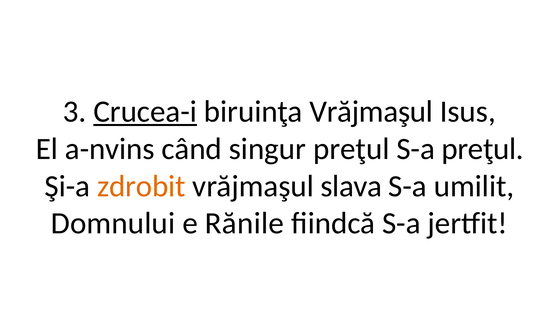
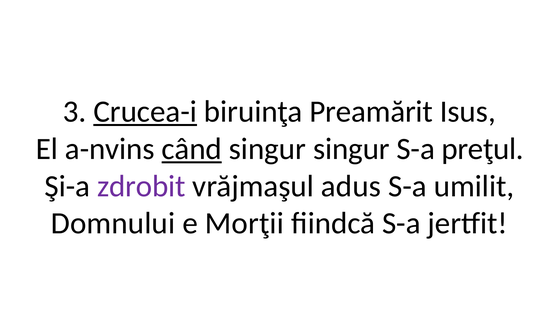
biruinţa Vrăjmaşul: Vrăjmaşul -> Preamărit (371, 112)
când underline: none -> present (192, 149)
singur preţul: preţul -> singur (351, 149)
zdrobit colour: orange -> purple (141, 186)
slava: slava -> adus (351, 186)
Rănile: Rănile -> Morţii (244, 224)
